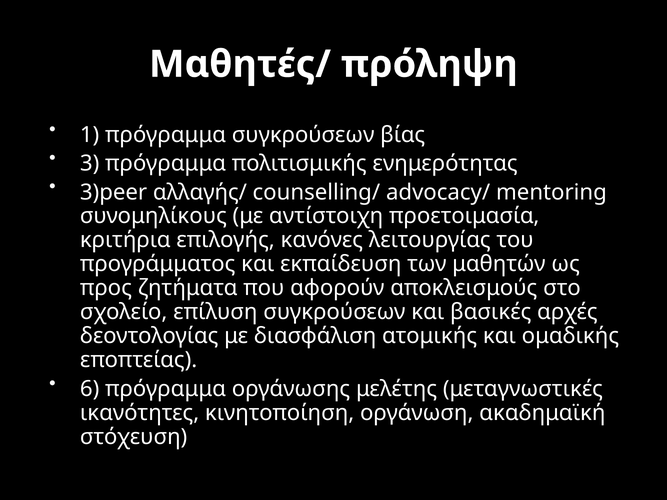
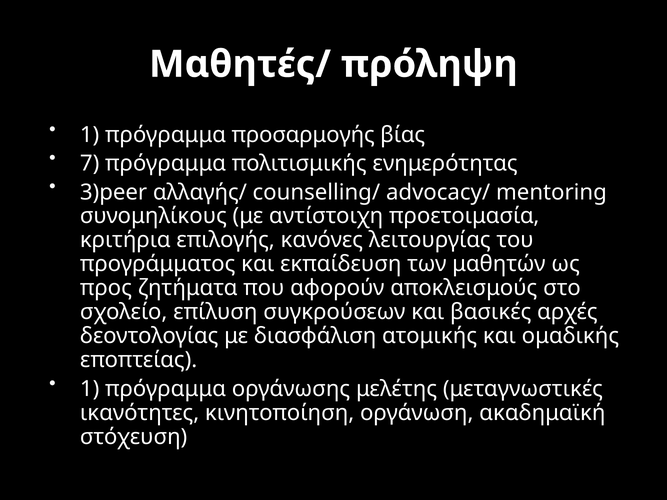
πρόγραμμα συγκρούσεων: συγκρούσεων -> προσαρμογής (303, 135)
3: 3 -> 7 (90, 164)
6: 6 -> 1 (90, 389)
